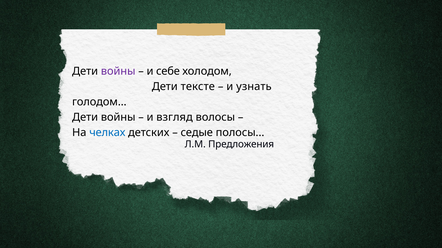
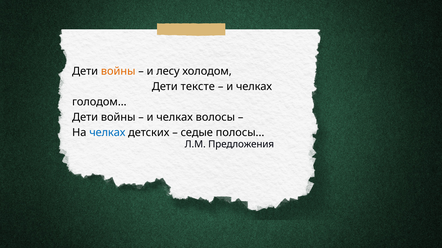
войны colour: purple -> orange (118, 71)
себе: себе -> лесу (168, 71)
узнать: узнать -> челках (254, 87)
взгляд: взгляд -> челках (175, 117)
